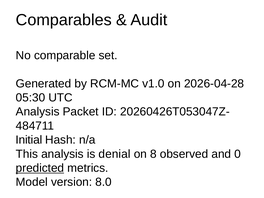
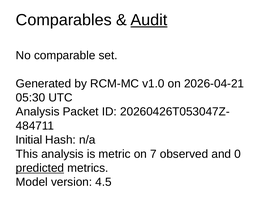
Audit underline: none -> present (149, 20)
2026-04-28: 2026-04-28 -> 2026-04-21 (214, 84)
denial: denial -> metric (115, 154)
8: 8 -> 7 (153, 154)
8.0: 8.0 -> 4.5 (104, 182)
